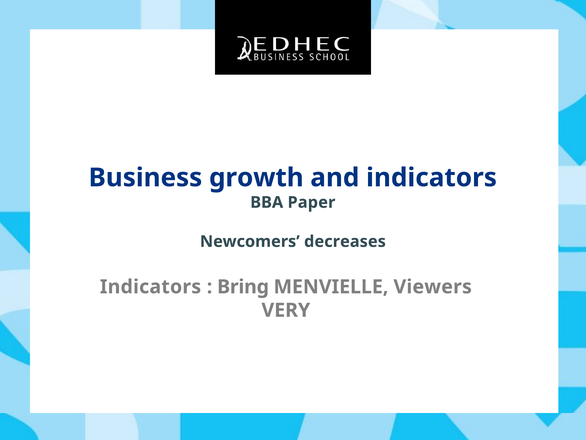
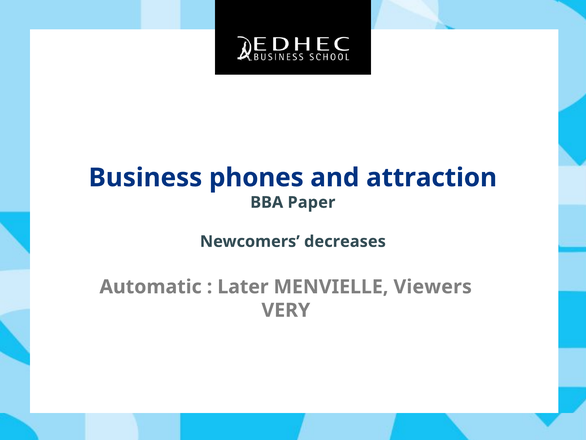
growth: growth -> phones (256, 177)
and indicators: indicators -> attraction (432, 177)
Indicators: Indicators -> Automatic (151, 287)
Bring: Bring -> Later (243, 287)
